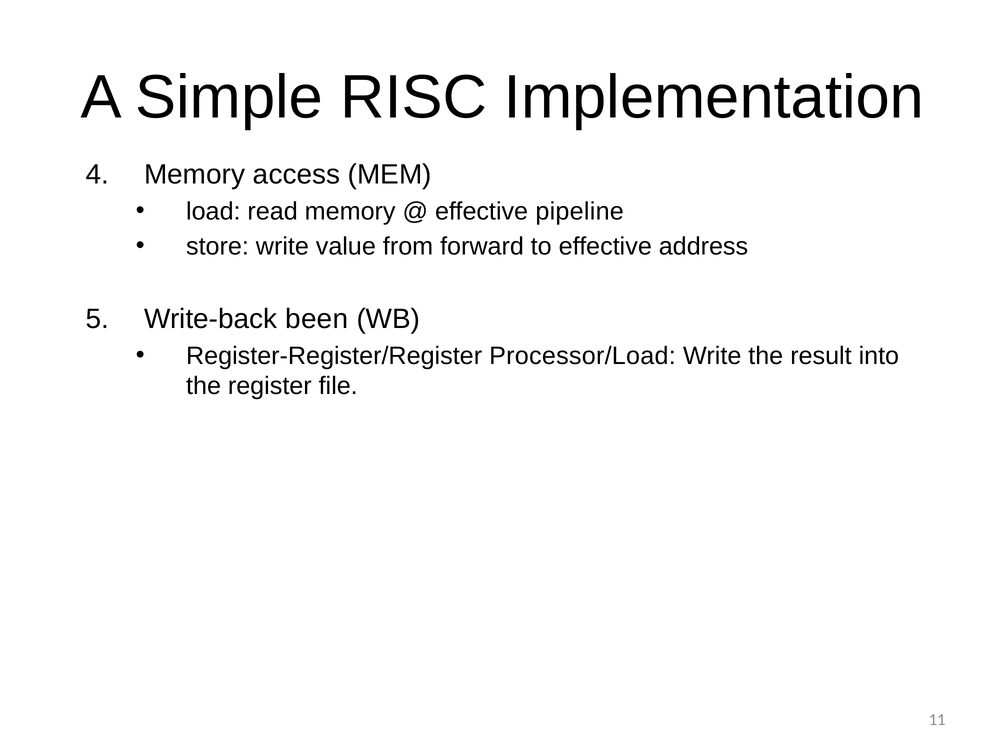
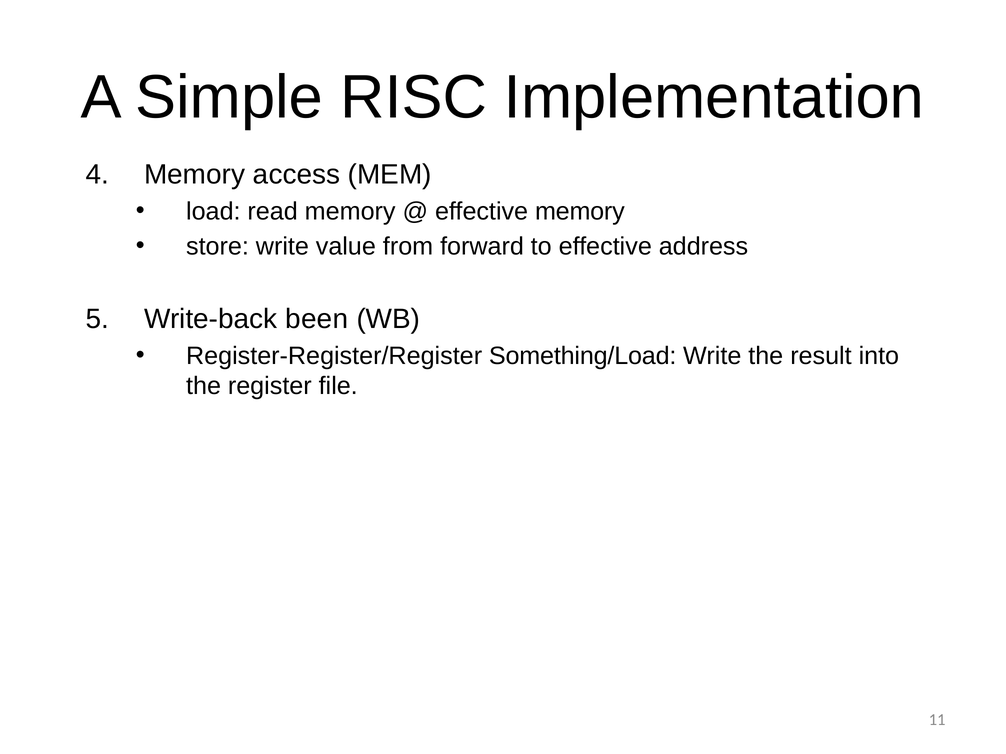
effective pipeline: pipeline -> memory (580, 211)
Processor/Load: Processor/Load -> Something/Load (583, 356)
